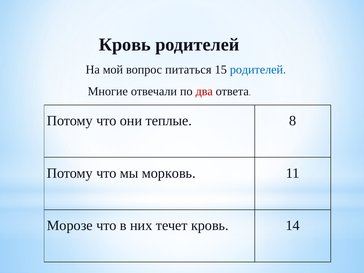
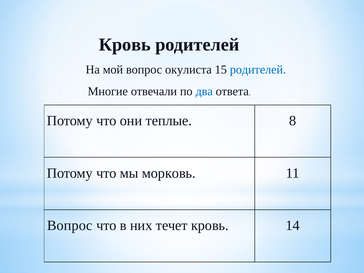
питаться: питаться -> окулиста (188, 70)
два colour: red -> blue (204, 91)
Морозе: Морозе -> Вопрос (70, 225)
